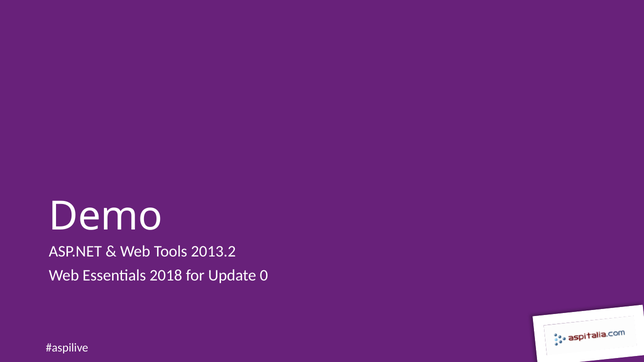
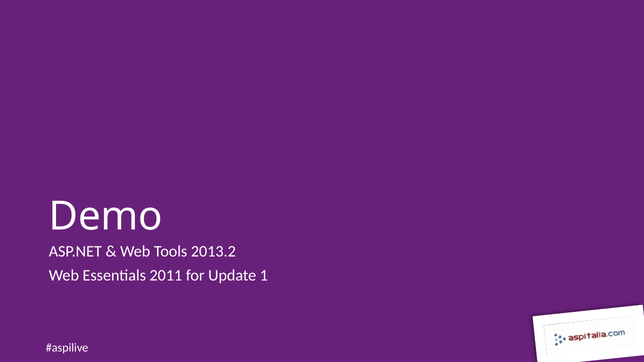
2018: 2018 -> 2011 (166, 276)
0: 0 -> 1 (264, 276)
